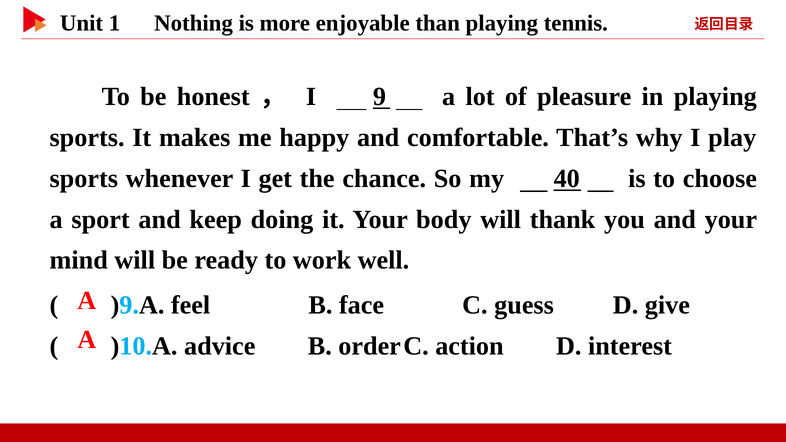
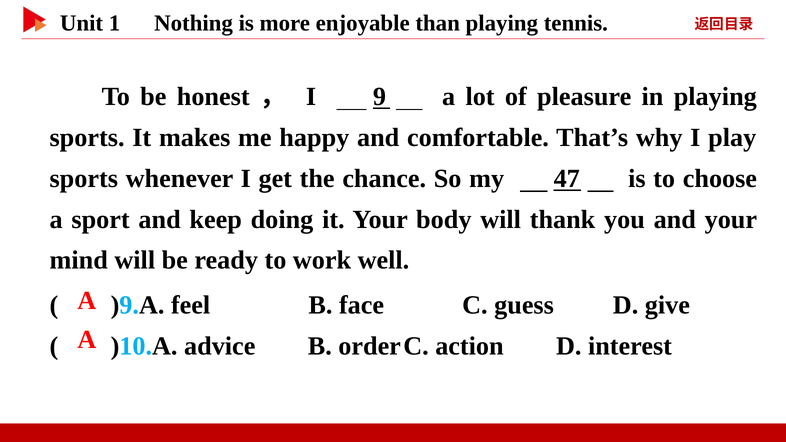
40: 40 -> 47 (567, 179)
